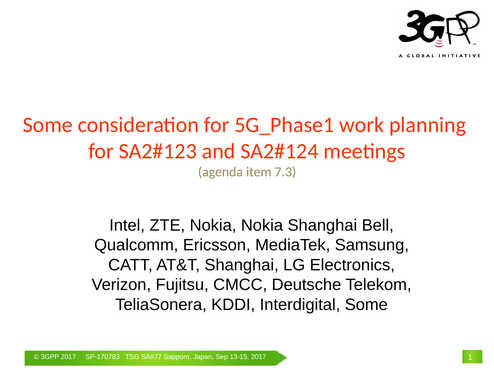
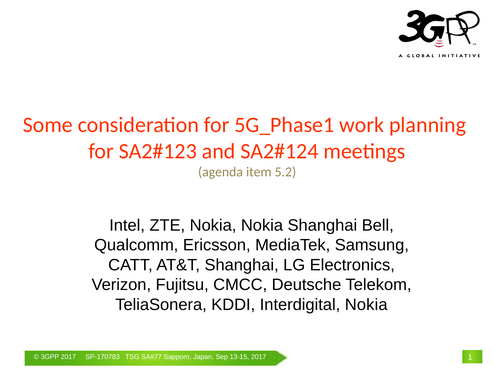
7.3: 7.3 -> 5.2 (285, 172)
Interdigital Some: Some -> Nokia (366, 304)
